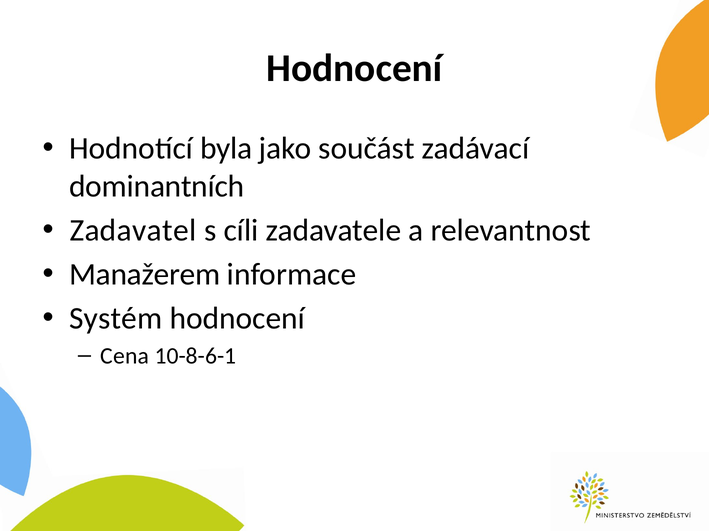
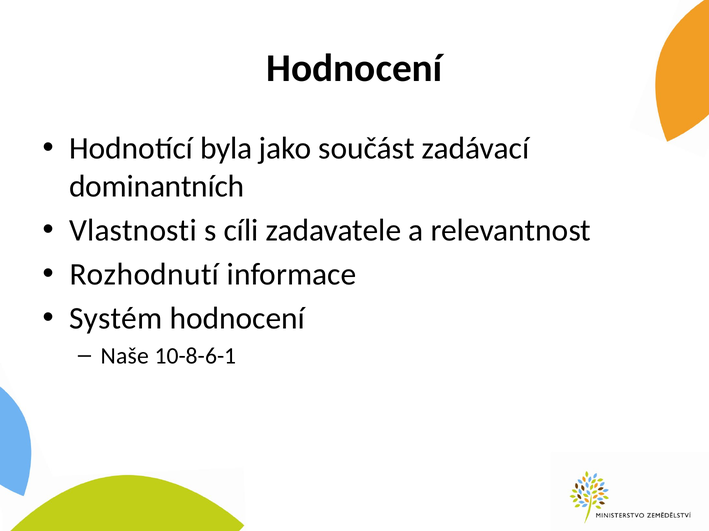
Zadavatel: Zadavatel -> Vlastnosti (133, 231)
Manažerem: Manažerem -> Rozhodnutí (144, 275)
Cena: Cena -> Naše (125, 356)
